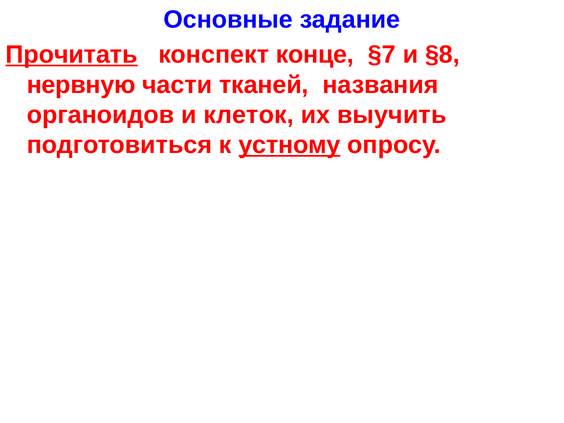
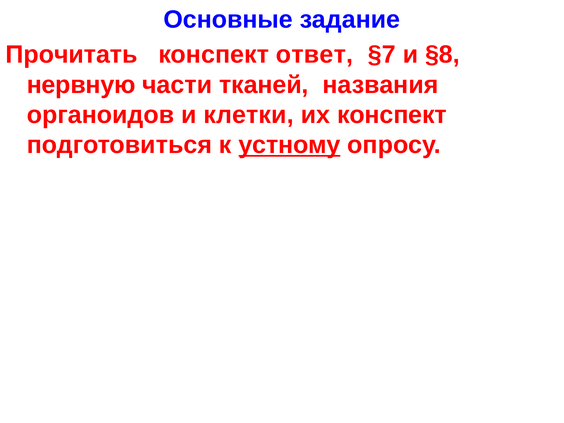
Прочитать underline: present -> none (72, 55)
конце: конце -> ответ (315, 55)
клеток: клеток -> клетки (249, 115)
их выучить: выучить -> конспект (392, 115)
